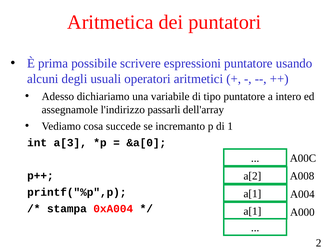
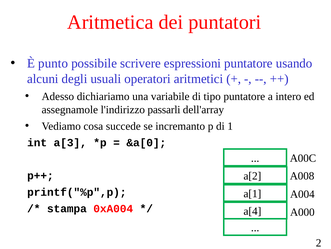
prima: prima -> punto (53, 63)
a[1: a[1 -> a[4 (252, 211)
